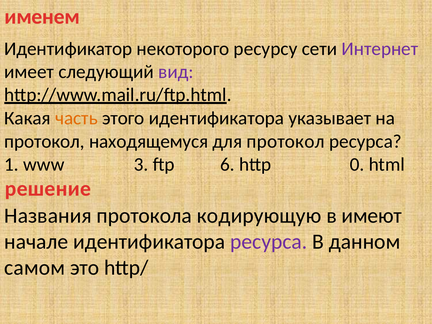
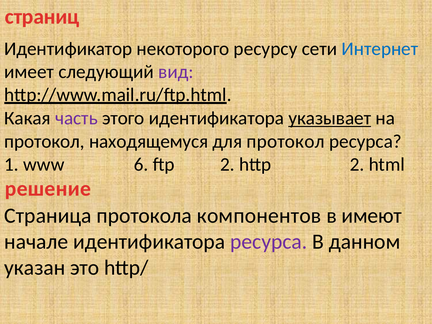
именем: именем -> страниц (42, 17)
Интернет colour: purple -> blue (380, 49)
часть colour: orange -> purple (76, 118)
указывает underline: none -> present (330, 118)
3: 3 -> 6 (141, 164)
ftp 6: 6 -> 2 (228, 164)
http 0: 0 -> 2 (357, 164)
Названия: Названия -> Страница (48, 216)
кодирующую: кодирующую -> компонентов (259, 216)
самом: самом -> указан (35, 268)
